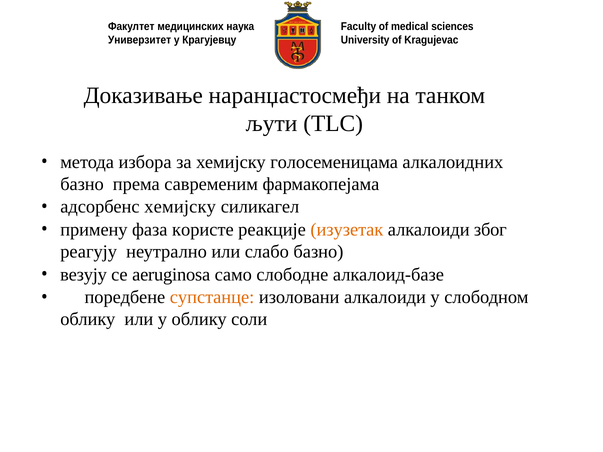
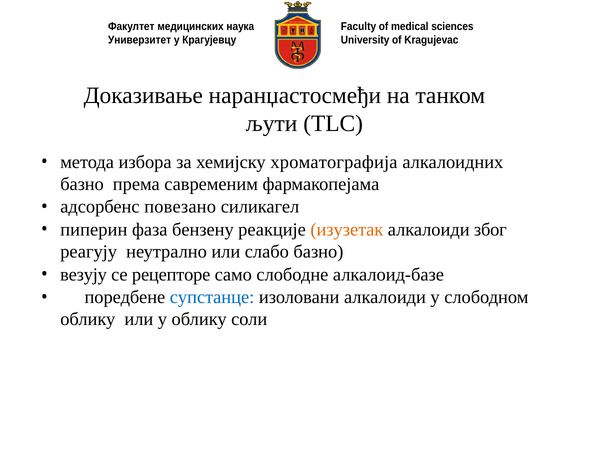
голосеменицама: голосеменицама -> хроматографија (334, 162)
адсорбенс хемијску: хемијску -> повезано (180, 207)
примену: примену -> пиперин (94, 230)
користе: користе -> бензену (203, 230)
aeruginosa: aeruginosa -> рецепторе (171, 275)
супстанце colour: orange -> blue (212, 297)
